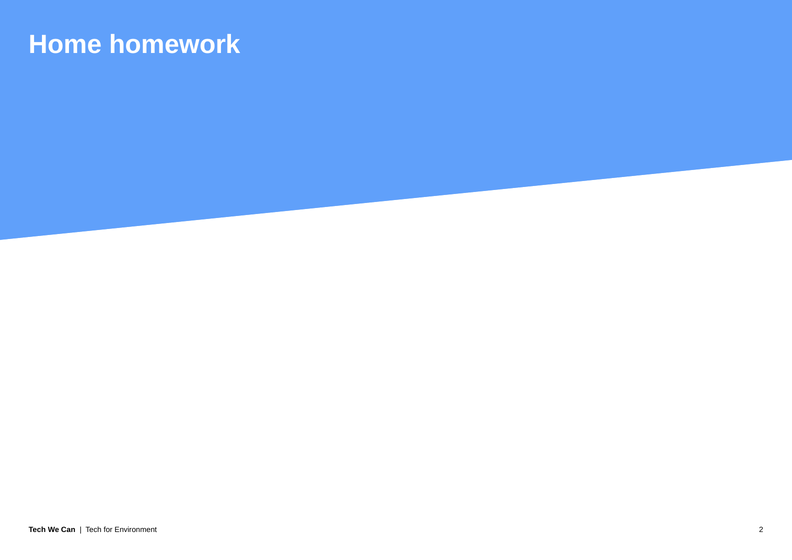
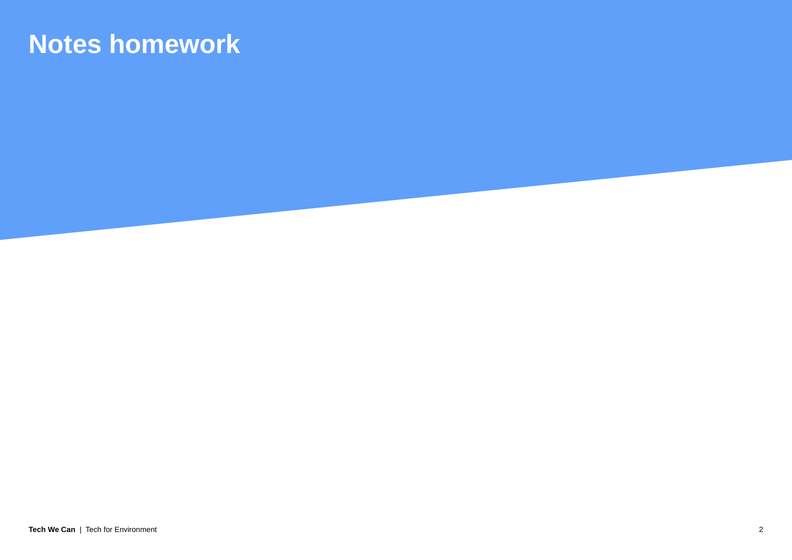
Home: Home -> Notes (65, 45)
